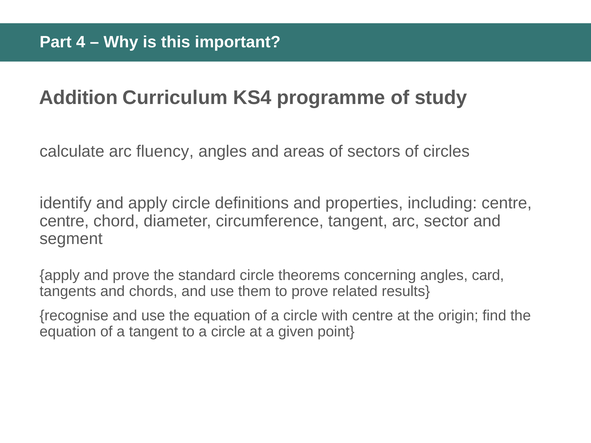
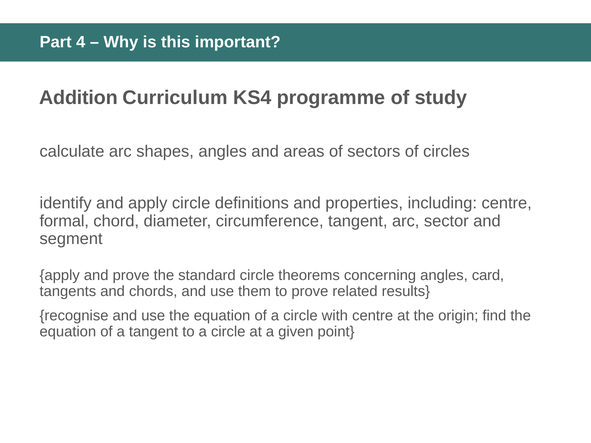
fluency: fluency -> shapes (165, 151)
centre: centre -> formal (64, 221)
